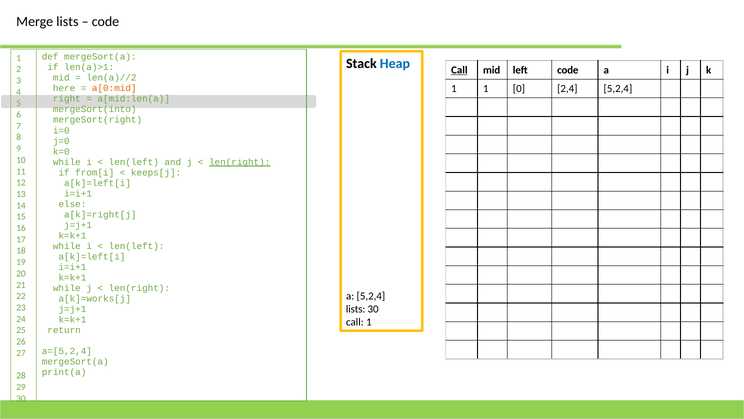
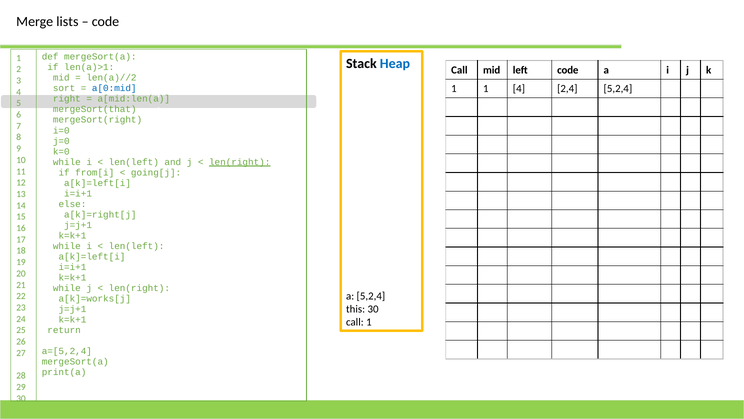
Call underline: present -> none (459, 70)
1 0: 0 -> 4 (519, 89)
here: here -> sort (64, 88)
a[0:mid colour: orange -> blue (114, 88)
mergeSort(into: mergeSort(into -> mergeSort(that (95, 109)
keeps[j: keeps[j -> going[j (156, 172)
lists: lists -> this (356, 309)
